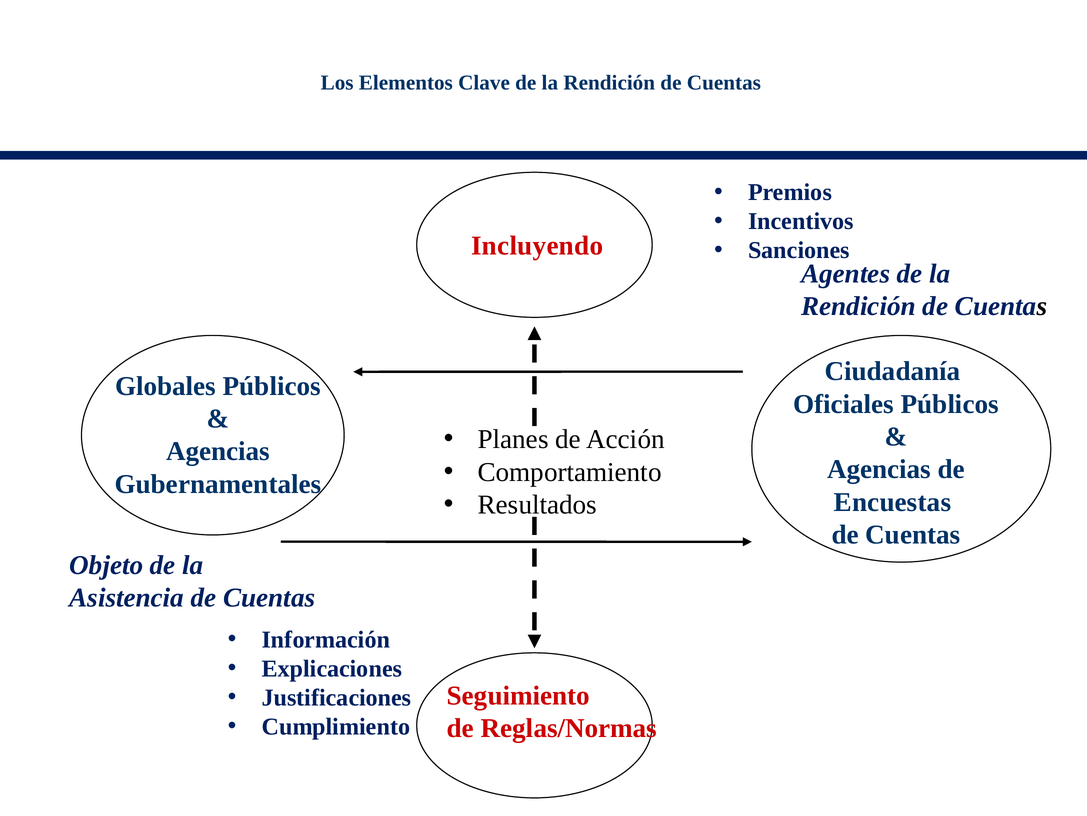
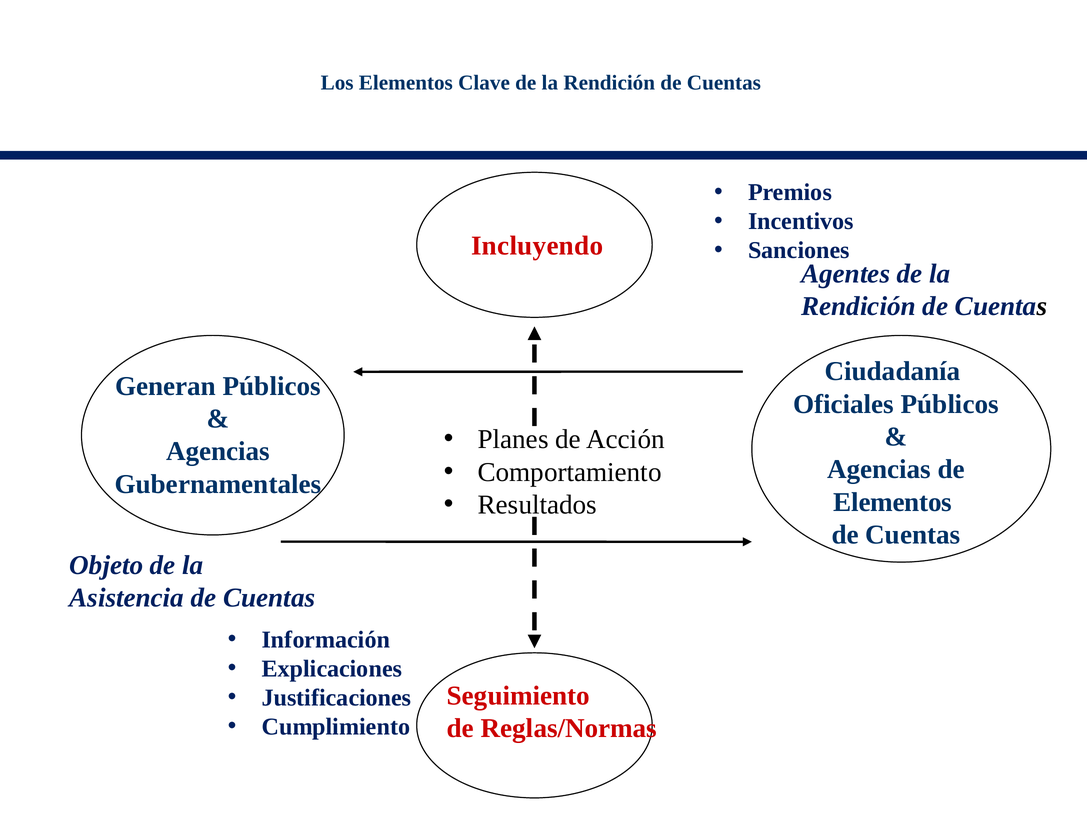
Globales: Globales -> Generan (166, 386)
Encuestas: Encuestas -> Elementos (893, 502)
